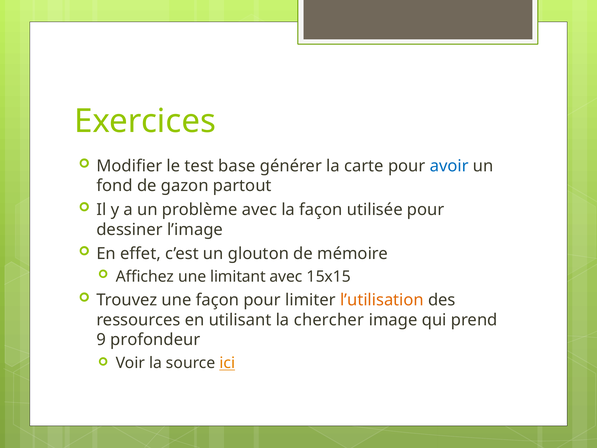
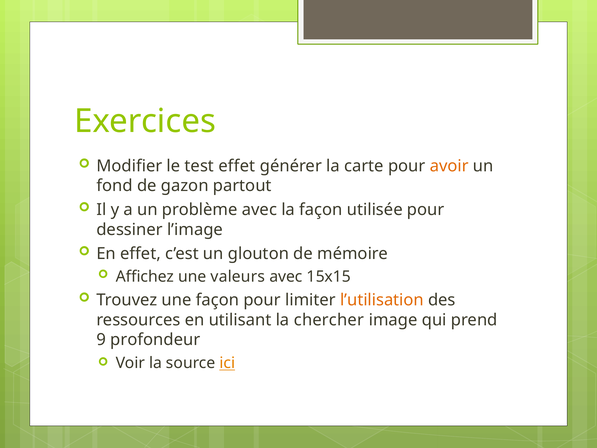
test base: base -> effet (237, 166)
avoir colour: blue -> orange (449, 166)
limitant: limitant -> valeurs (238, 276)
